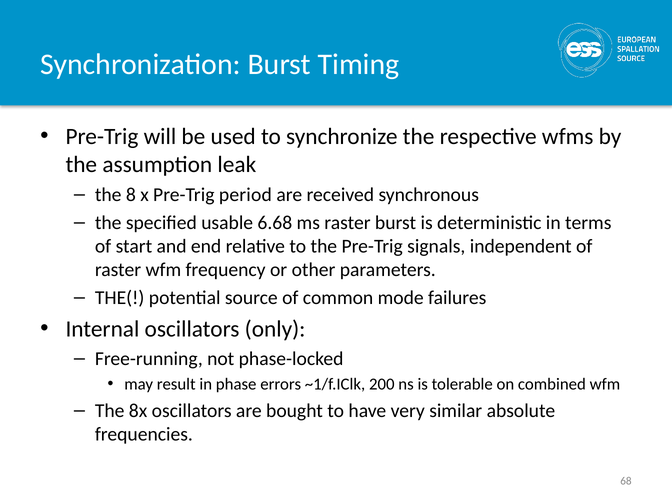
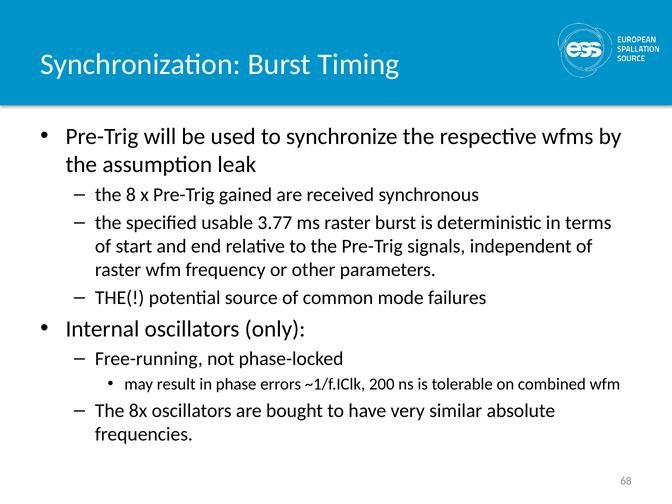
period: period -> gained (246, 195)
6.68: 6.68 -> 3.77 (275, 223)
